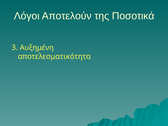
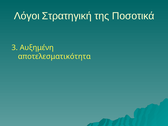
Αποτελούν: Αποτελούν -> Στρατηγική (67, 16)
